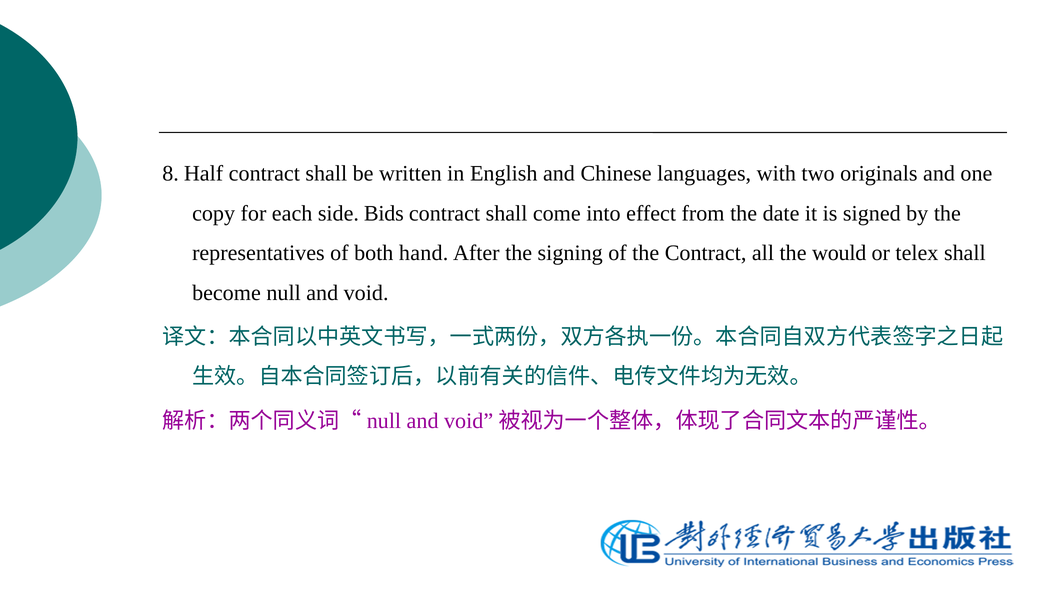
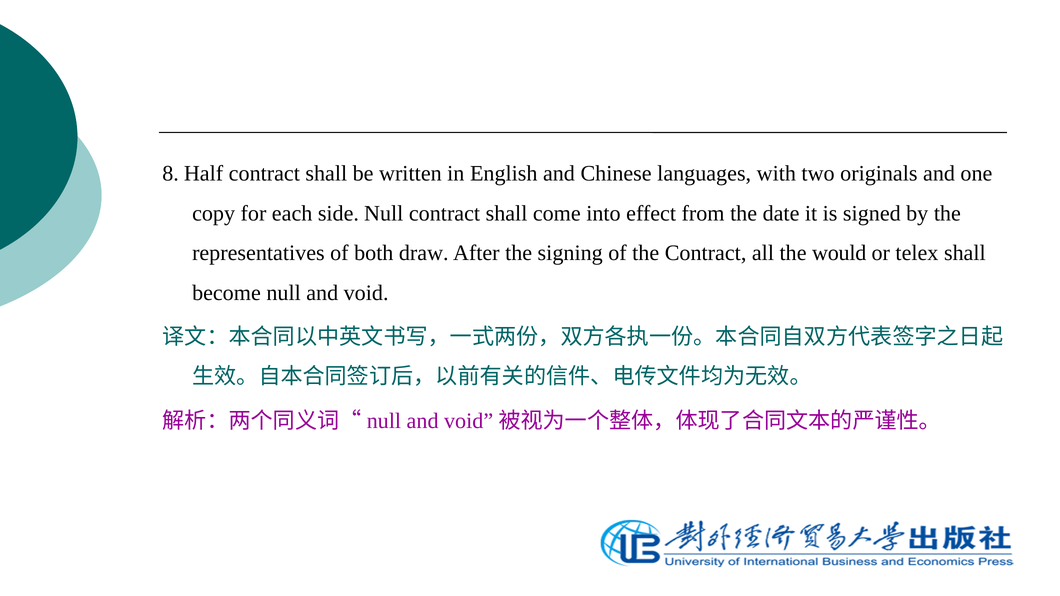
side Bids: Bids -> Null (384, 213)
hand: hand -> draw (424, 253)
